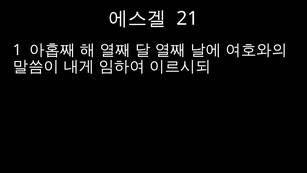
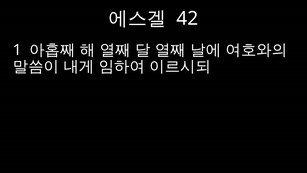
21: 21 -> 42 (187, 18)
